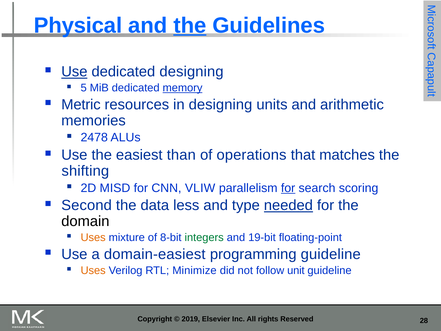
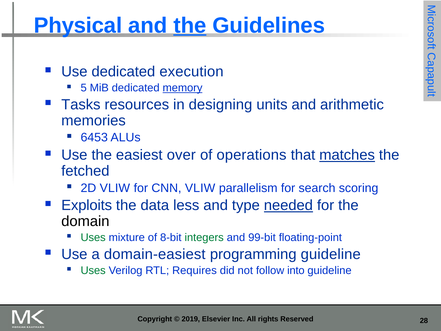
Use underline: present -> none (74, 72)
dedicated designing: designing -> execution (192, 72)
Metric: Metric -> Tasks (81, 105)
2478: 2478 -> 6453 (94, 137)
than: than -> over (181, 155)
matches underline: none -> present (347, 155)
shifting: shifting -> fetched (85, 171)
2D MISD: MISD -> VLIW (115, 188)
for underline: present -> none (288, 188)
Second: Second -> Exploits (87, 205)
Uses colour: orange -> green (93, 237)
19-bit: 19-bit -> 99-bit (262, 237)
Uses colour: orange -> green (93, 270)
Minimize: Minimize -> Requires (194, 270)
unit: unit -> into (296, 270)
